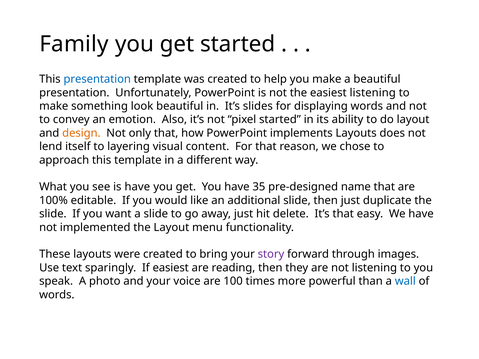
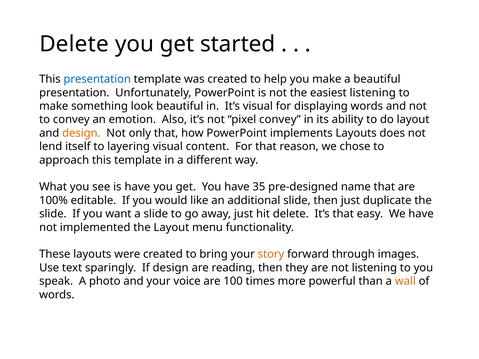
Family: Family -> Delete (74, 44)
It’s slides: slides -> visual (258, 106)
pixel started: started -> convey (280, 120)
story colour: purple -> orange (271, 254)
If easiest: easiest -> design (171, 268)
wall colour: blue -> orange (405, 281)
